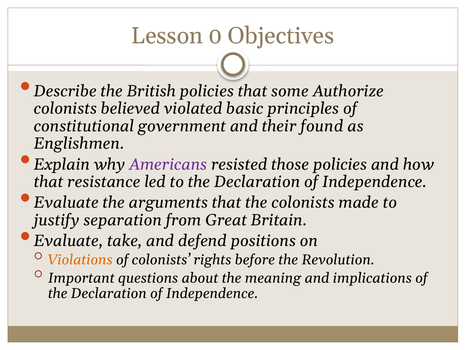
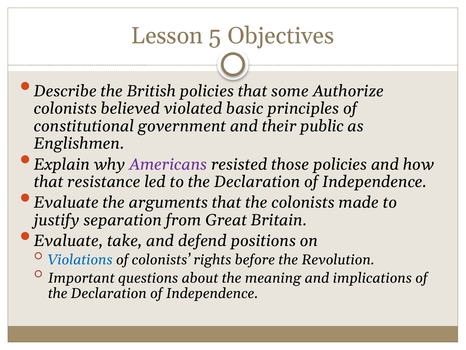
0: 0 -> 5 (215, 36)
found: found -> public (322, 126)
Violations colour: orange -> blue (80, 259)
